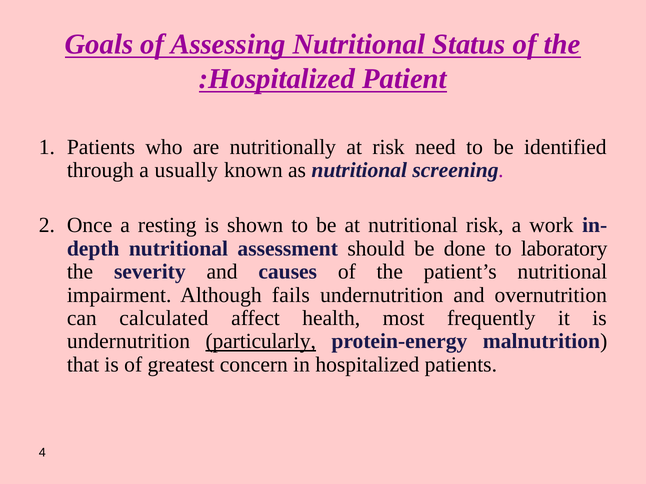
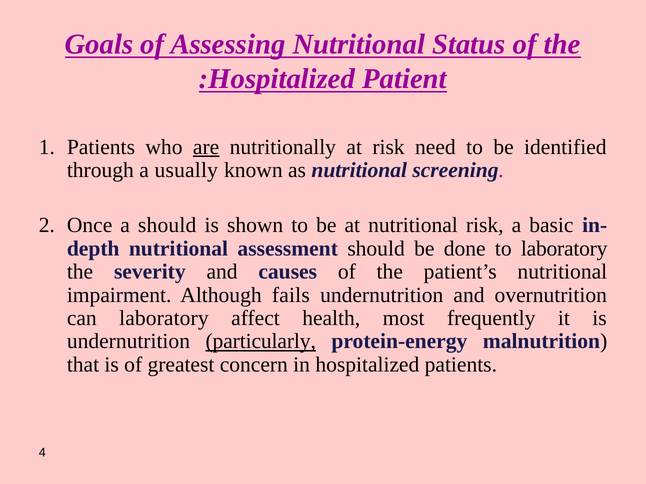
are underline: none -> present (206, 147)
a resting: resting -> should (167, 226)
work: work -> basic (551, 226)
can calculated: calculated -> laboratory (164, 318)
